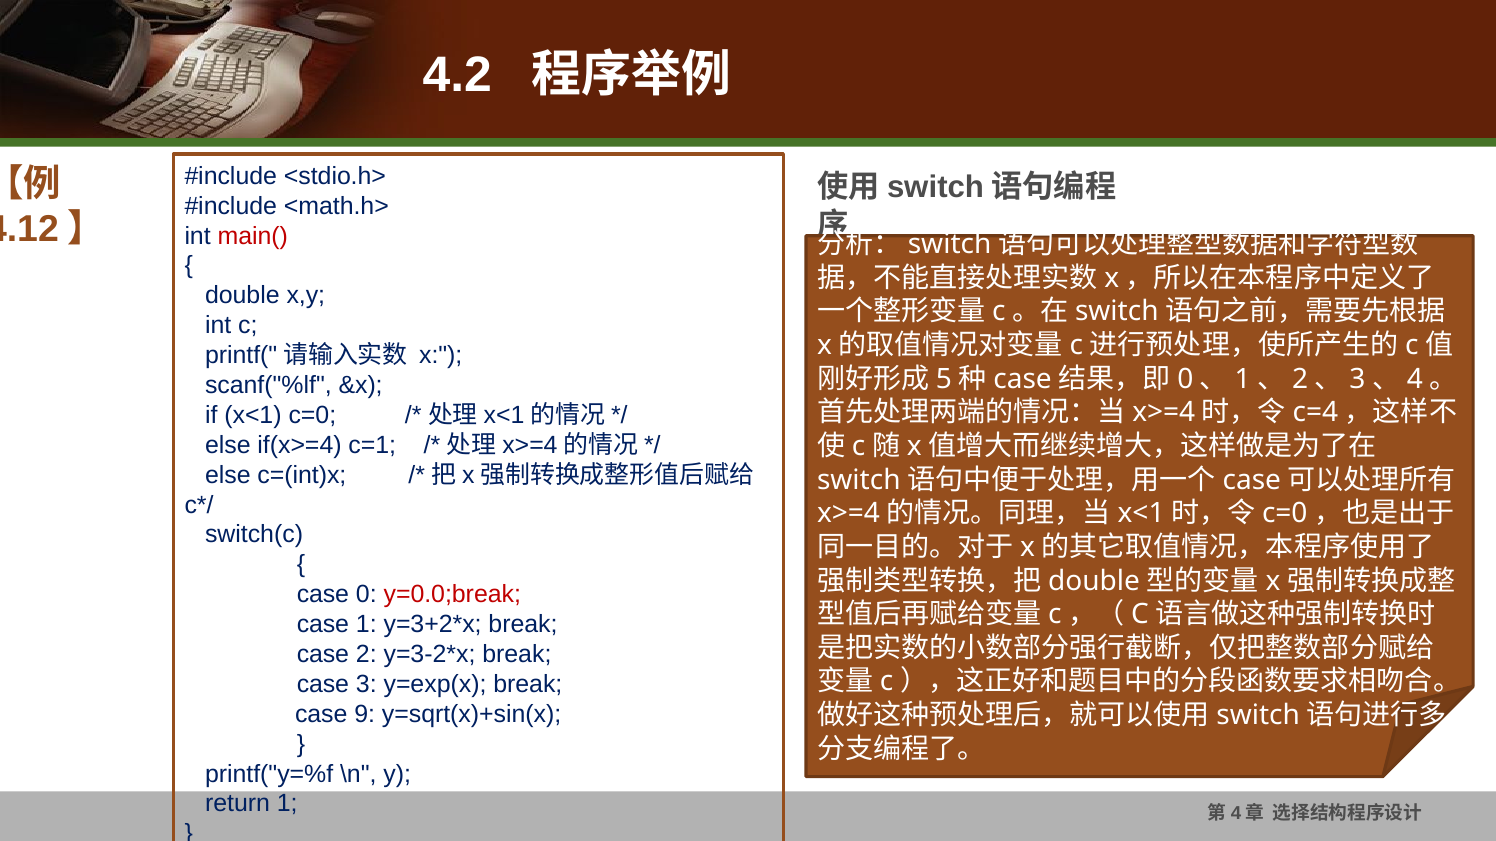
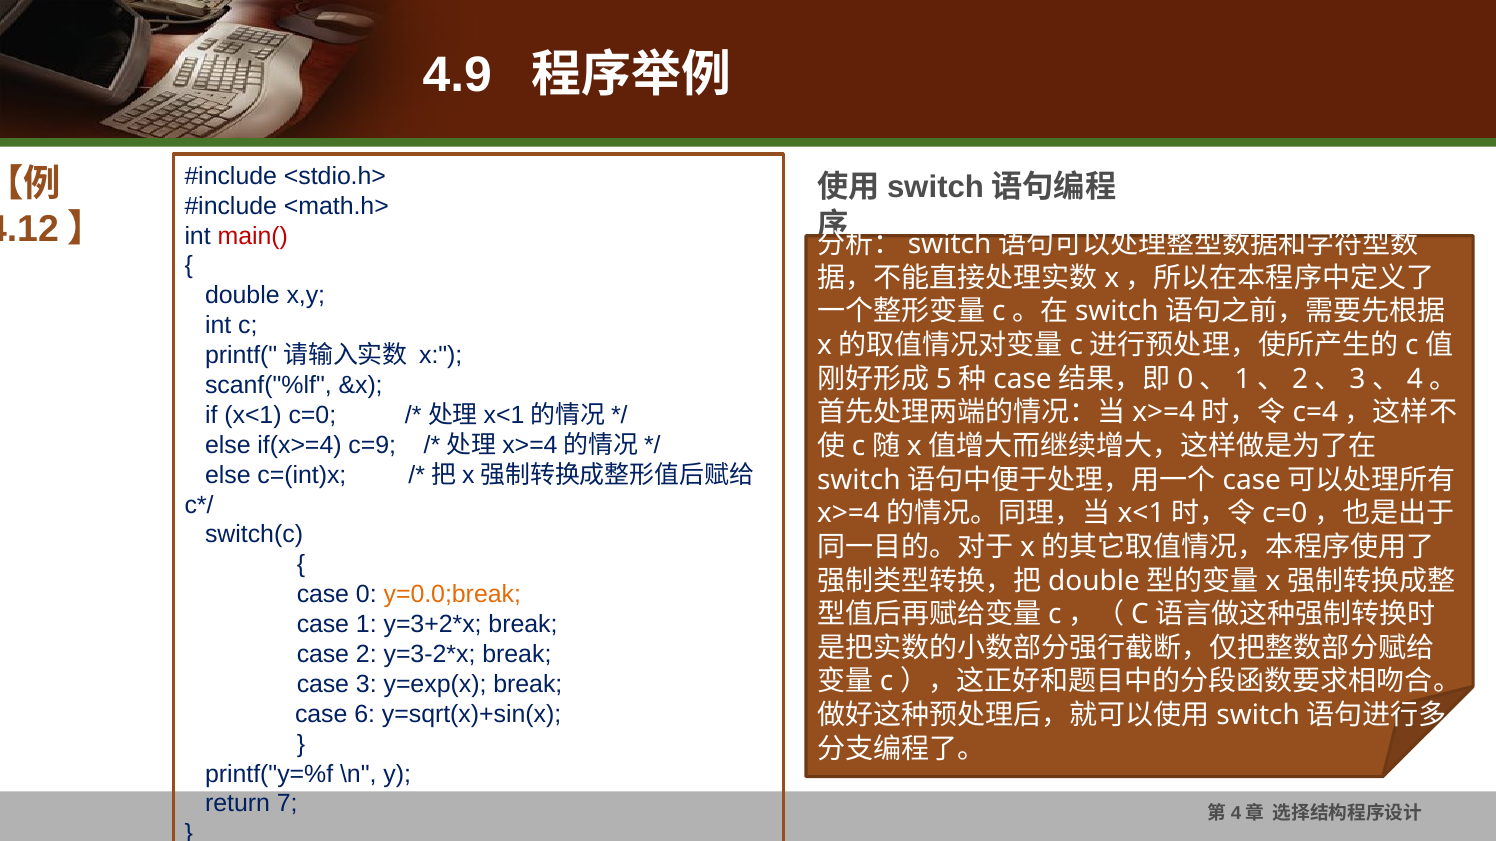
4.2: 4.2 -> 4.9 (457, 75)
c=1: c=1 -> c=9 (372, 445)
y=0.0;break colour: red -> orange (452, 595)
9: 9 -> 6 (365, 714)
return 1: 1 -> 7 (287, 804)
